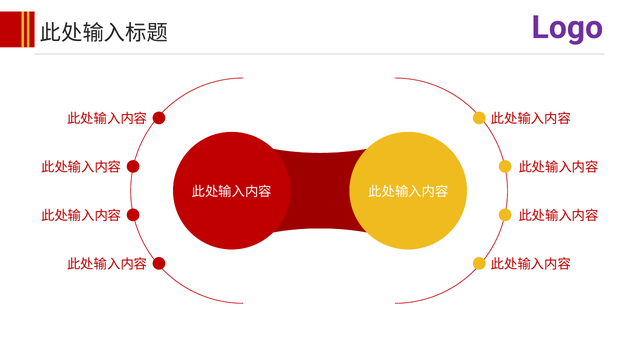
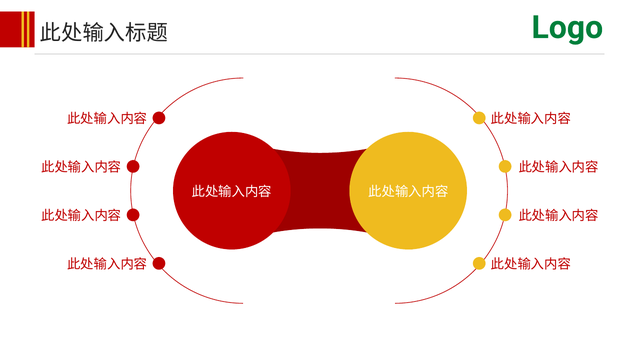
Logo colour: purple -> green (567, 27)
